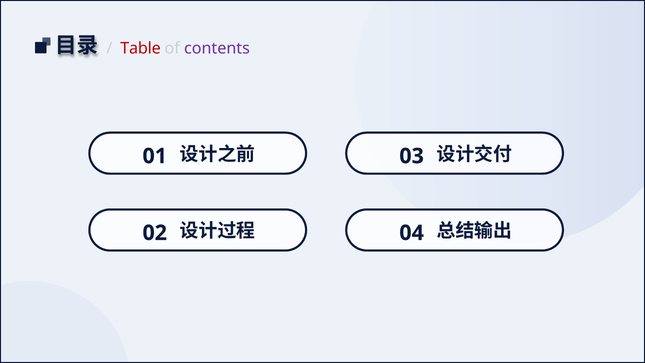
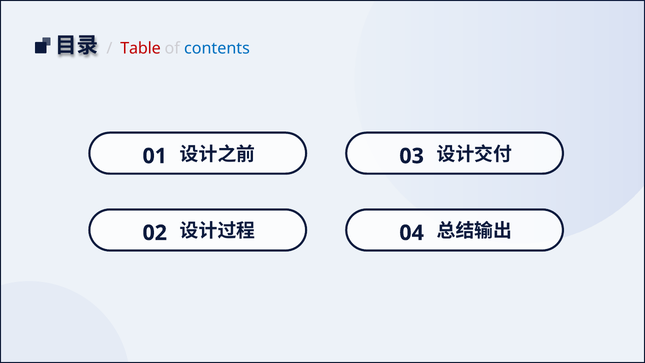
contents colour: purple -> blue (217, 48)
